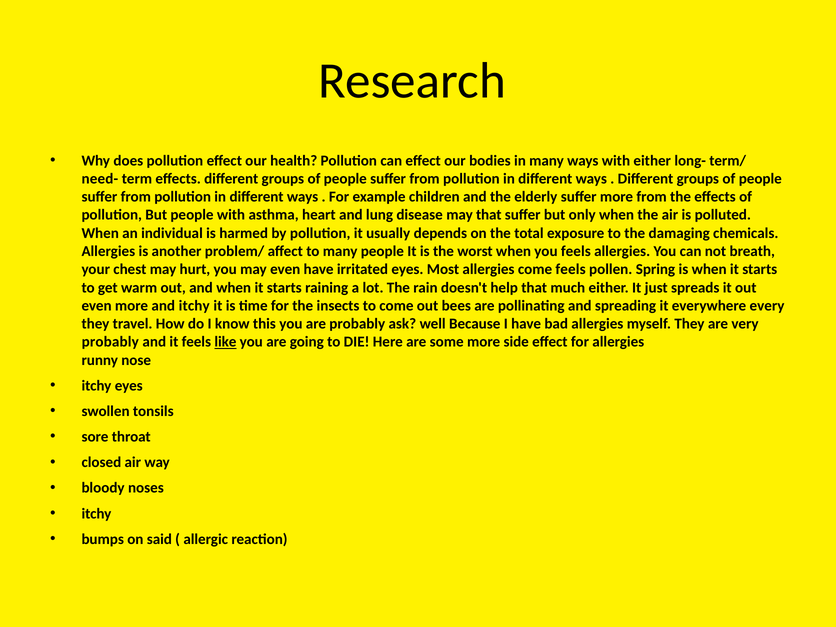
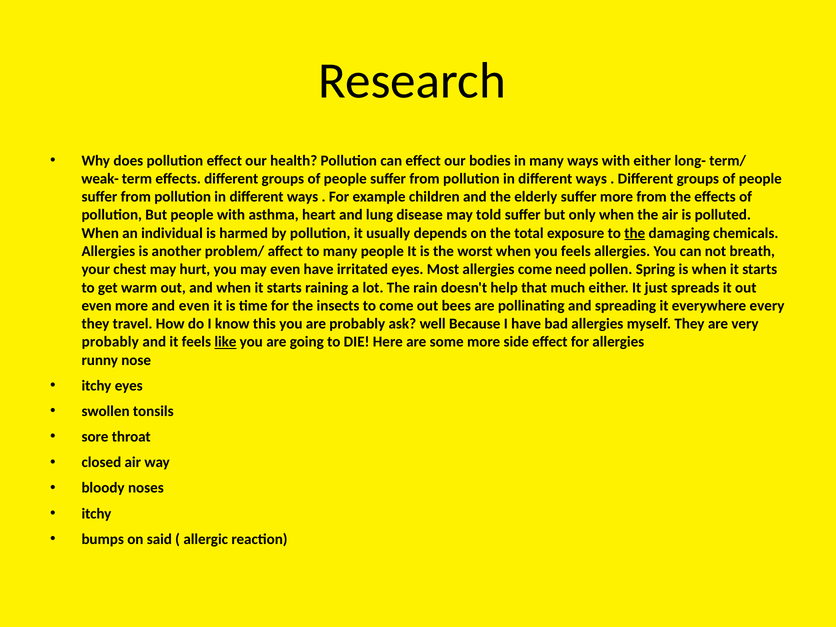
need-: need- -> weak- (100, 179)
may that: that -> told (489, 215)
the underline: none -> present (635, 233)
come feels: feels -> need (571, 269)
and itchy: itchy -> even (194, 306)
